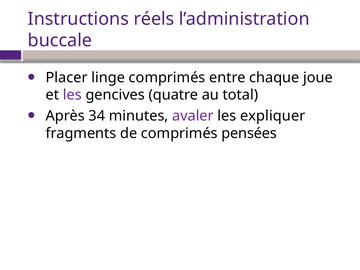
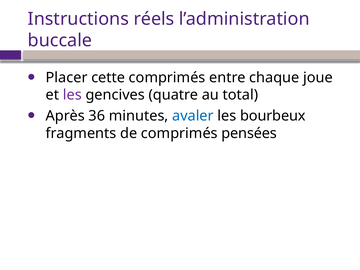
linge: linge -> cette (108, 78)
34: 34 -> 36 (97, 116)
avaler colour: purple -> blue (193, 116)
expliquer: expliquer -> bourbeux (273, 116)
